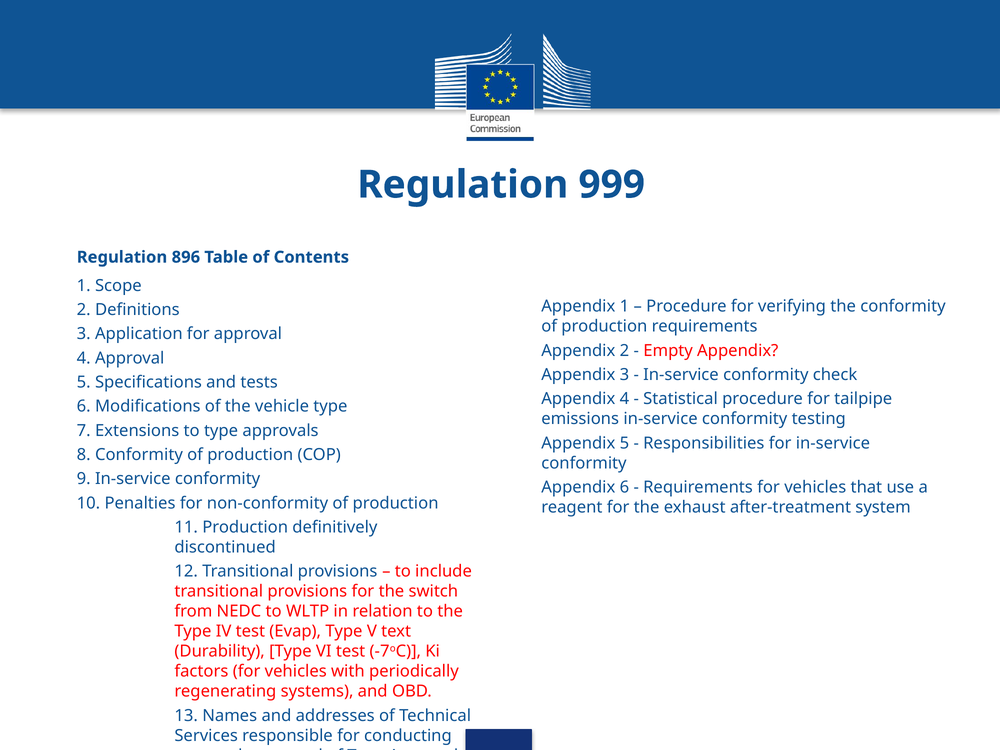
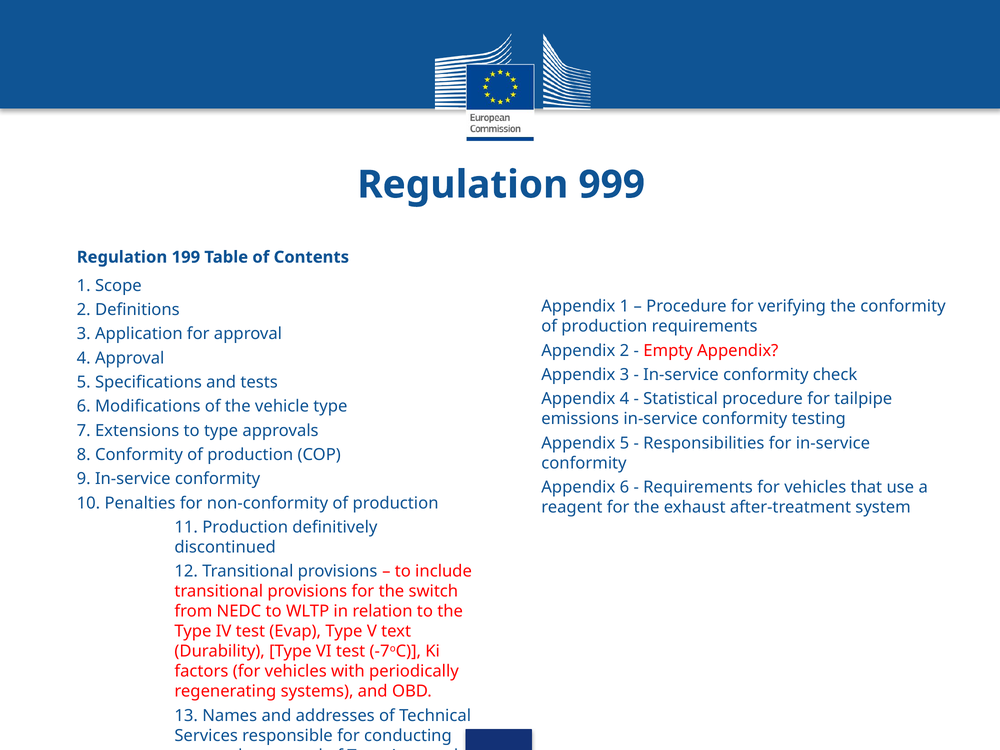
896: 896 -> 199 (186, 257)
